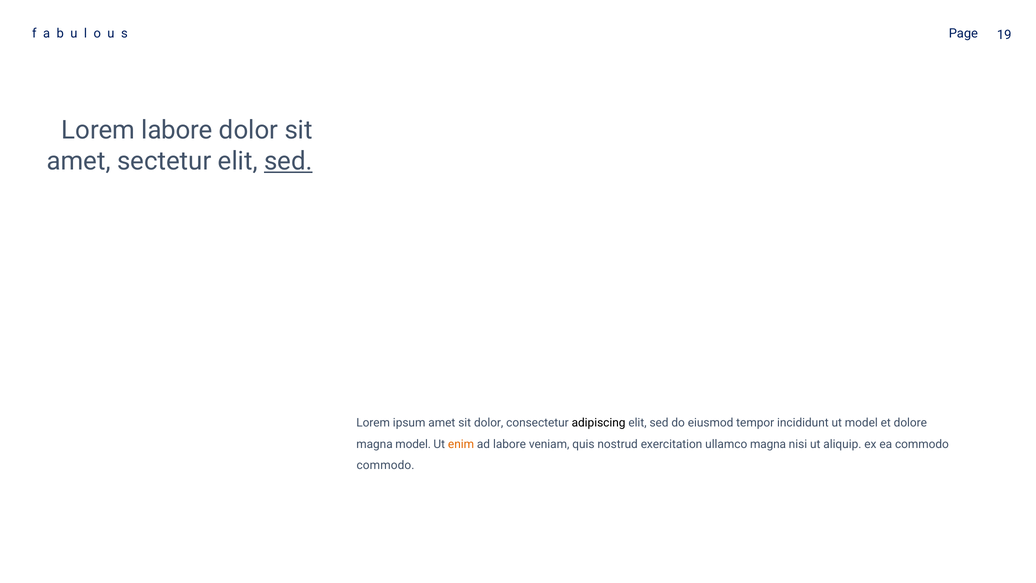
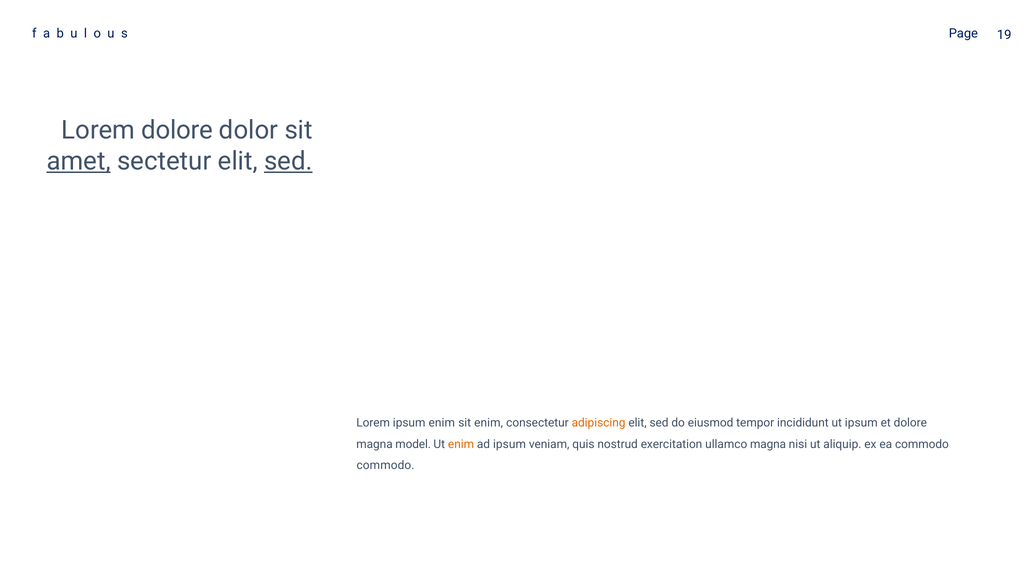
Lorem labore: labore -> dolore (177, 130)
amet underline: none -> present (79, 161)
ipsum amet: amet -> enim (442, 423)
sit dolor: dolor -> enim (489, 423)
adipiscing colour: black -> orange (599, 423)
ut model: model -> ipsum (861, 423)
ad labore: labore -> ipsum (509, 444)
